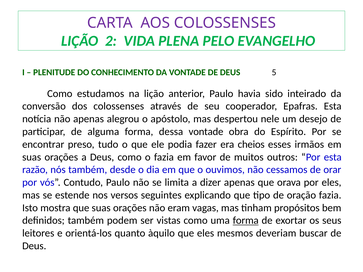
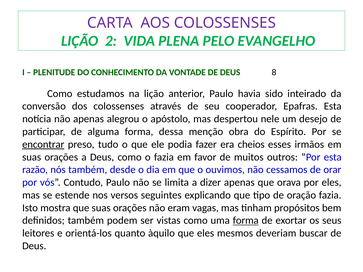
5: 5 -> 8 (274, 73)
dessa vontade: vontade -> menção (206, 132)
encontrar underline: none -> present (43, 144)
